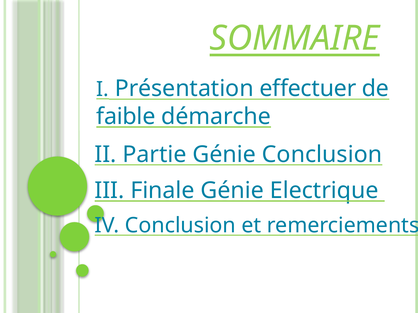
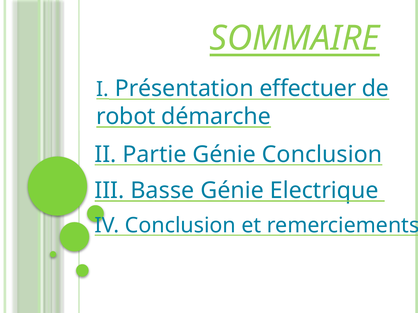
faible: faible -> robot (126, 117)
Finale: Finale -> Basse (162, 191)
